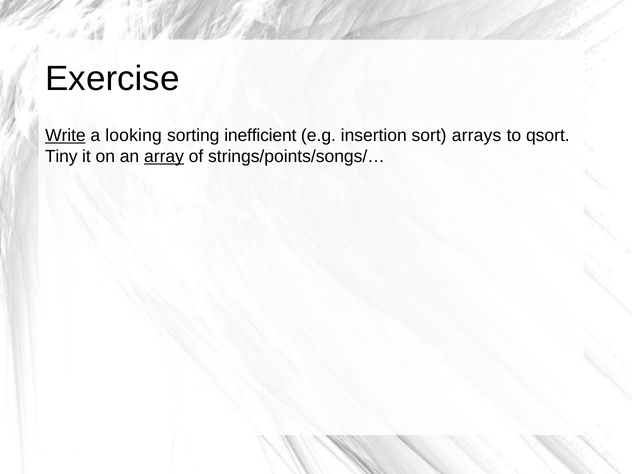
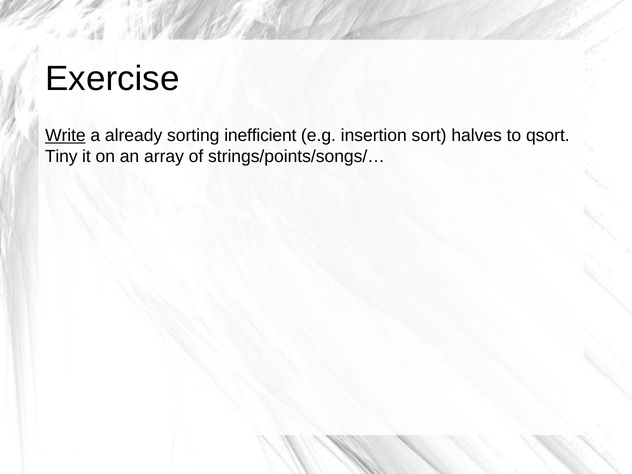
looking: looking -> already (134, 135)
arrays: arrays -> halves (477, 135)
array underline: present -> none (164, 156)
